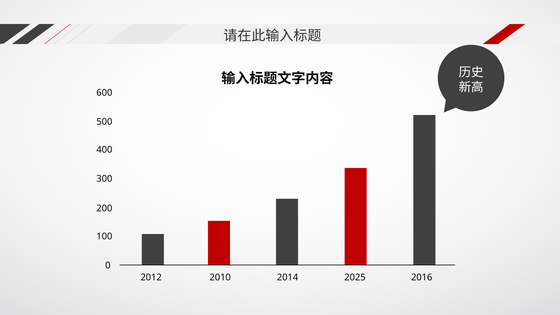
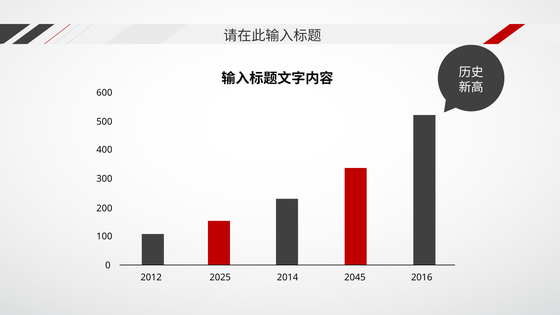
2010: 2010 -> 2025 (220, 277)
2025: 2025 -> 2045 (355, 277)
